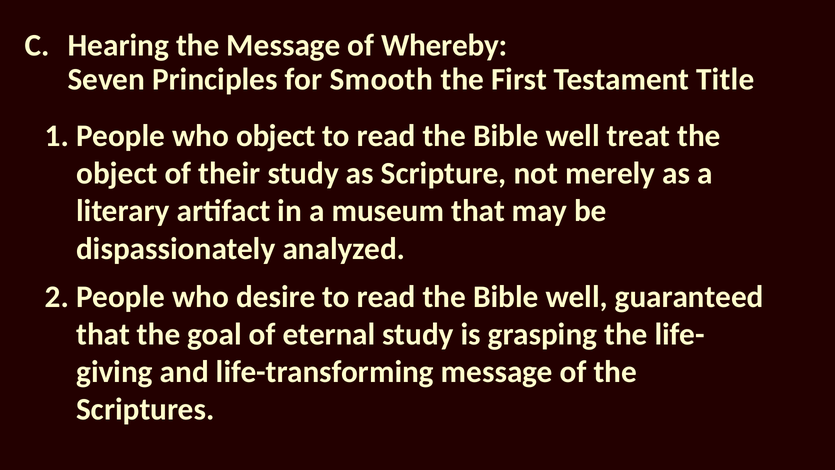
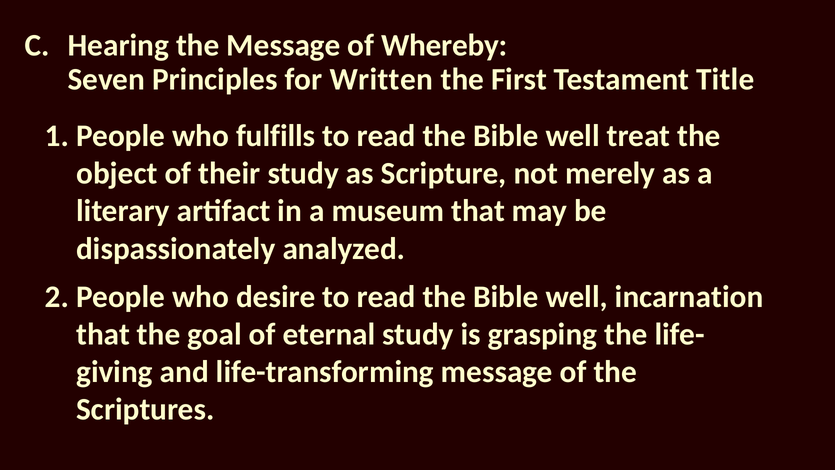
Smooth: Smooth -> Written (381, 79)
who object: object -> fulfills (276, 136)
guaranteed: guaranteed -> incarnation (689, 297)
